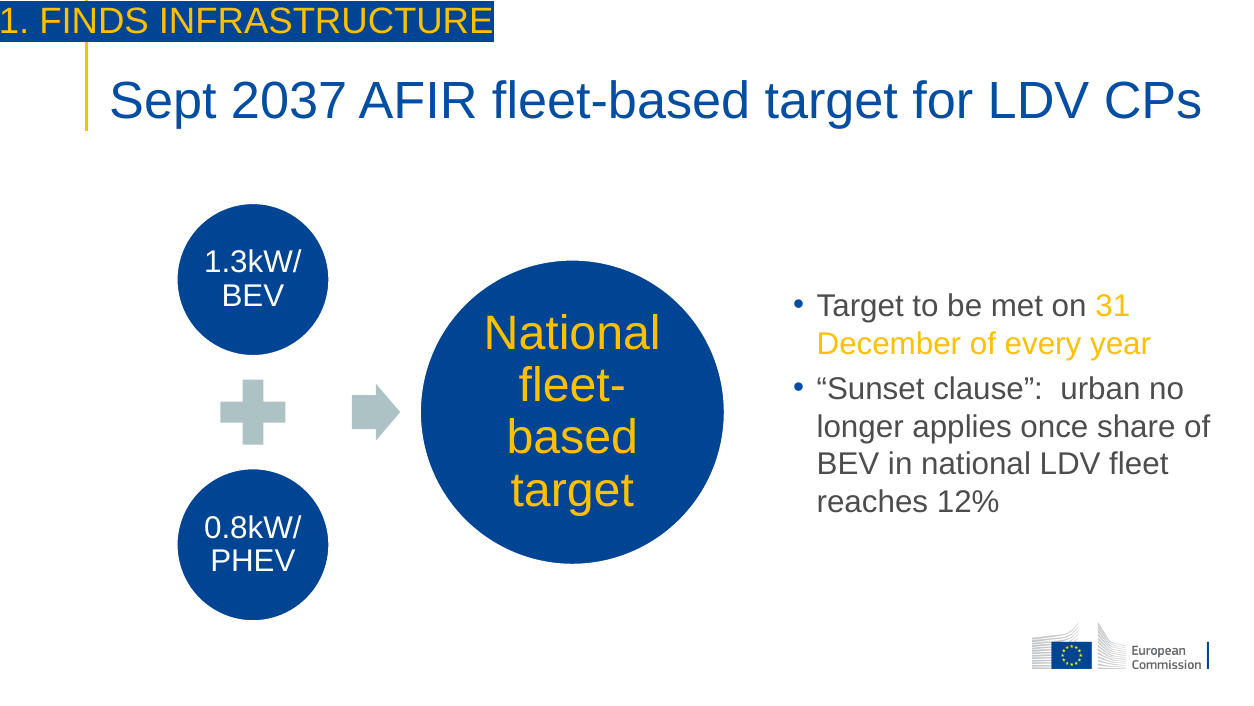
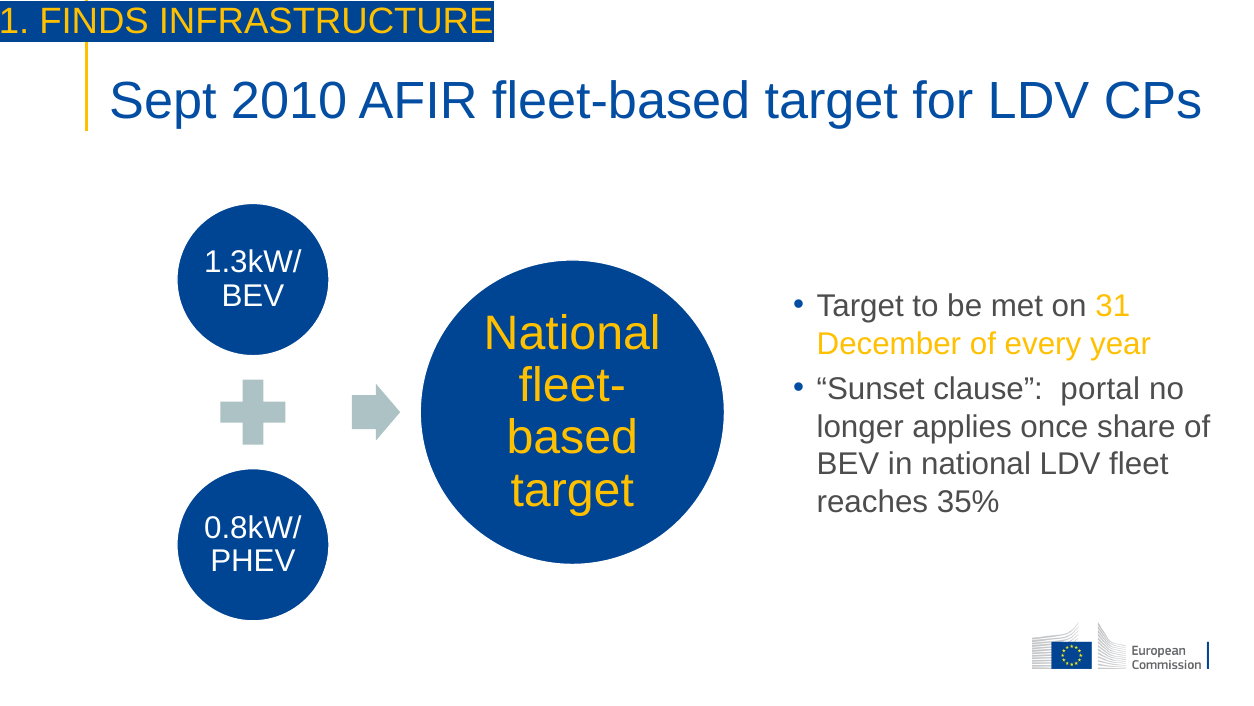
2037: 2037 -> 2010 (289, 102)
urban: urban -> portal (1100, 389)
12%: 12% -> 35% (968, 502)
